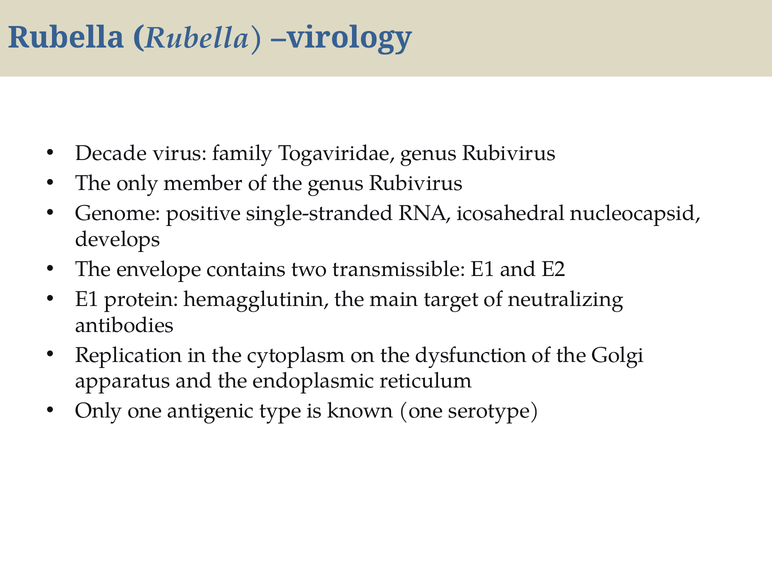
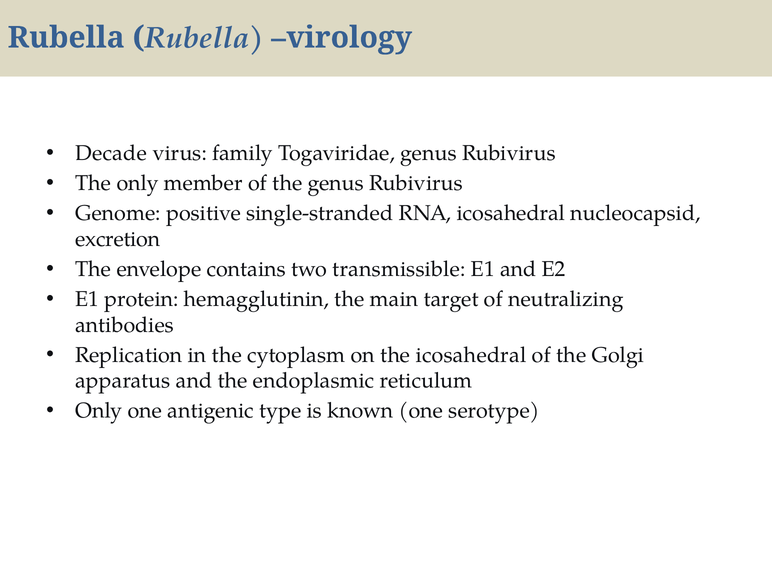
develops: develops -> excretion (118, 239)
the dysfunction: dysfunction -> icosahedral (471, 355)
